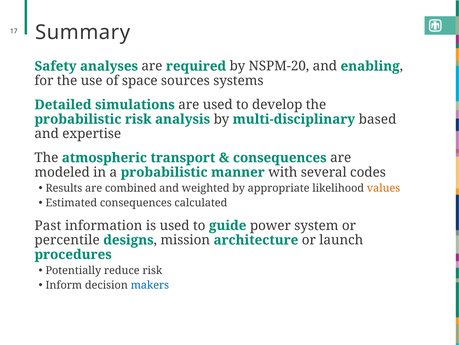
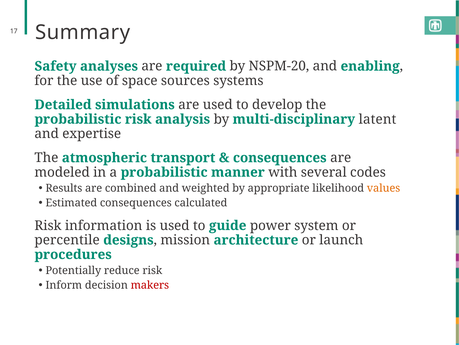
based: based -> latent (378, 119)
Past: Past -> Risk (48, 225)
makers colour: blue -> red (150, 285)
